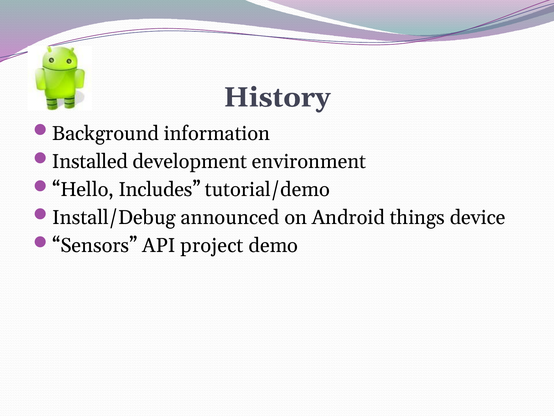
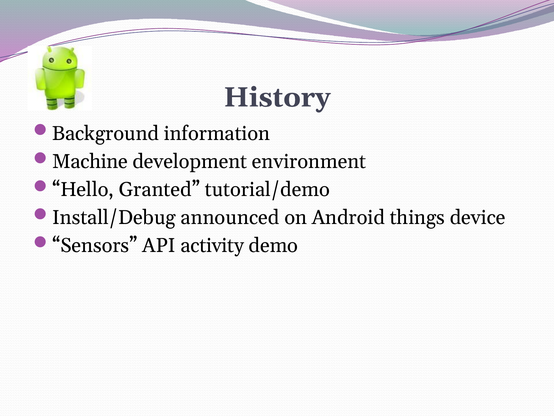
Installed: Installed -> Machine (90, 161)
Includes: Includes -> Granted (159, 189)
project: project -> activity (212, 245)
